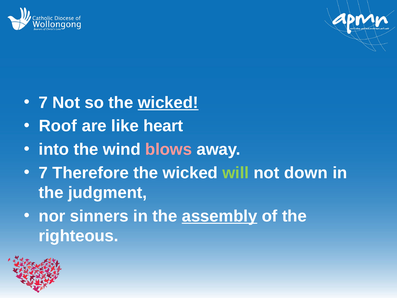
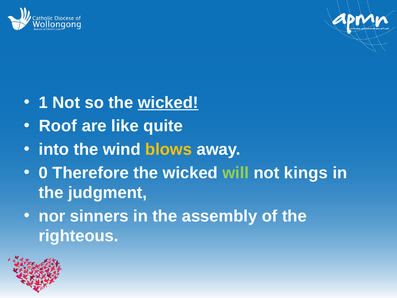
7: 7 -> 1 (43, 103)
heart: heart -> quite (163, 126)
blows colour: pink -> yellow (169, 149)
7: 7 -> 0 (43, 173)
down: down -> kings (306, 173)
assembly underline: present -> none (220, 216)
